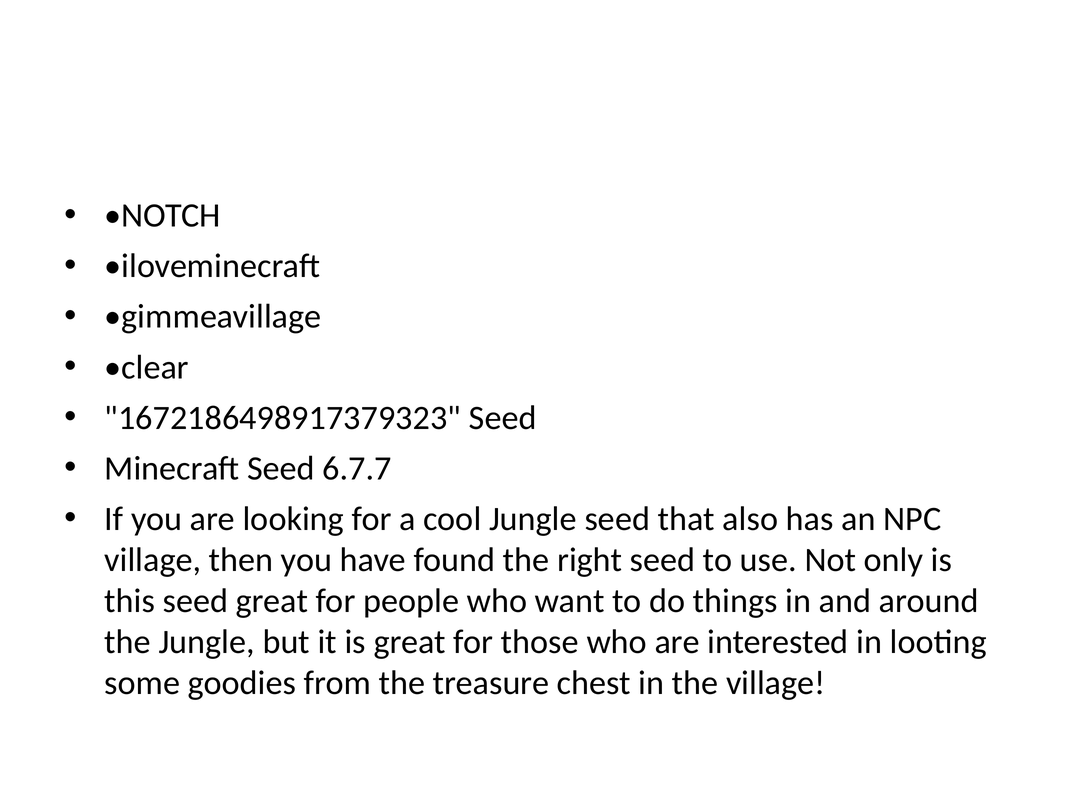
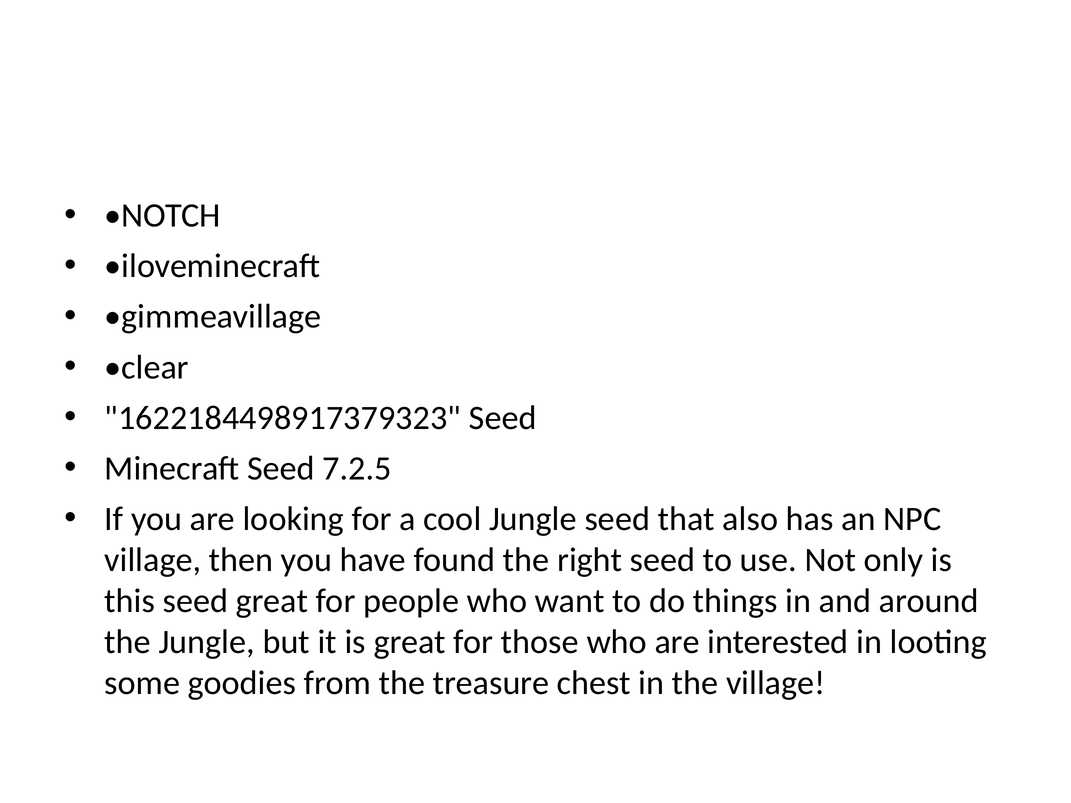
1672186498917379323: 1672186498917379323 -> 1622184498917379323 (283, 418)
6.7.7: 6.7.7 -> 7.2.5 (357, 468)
